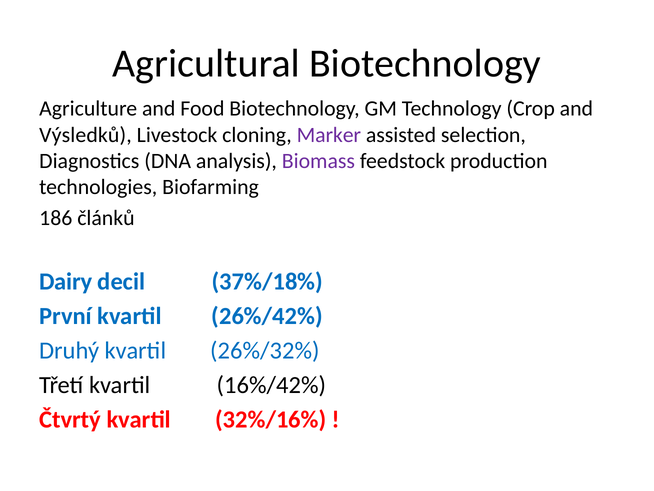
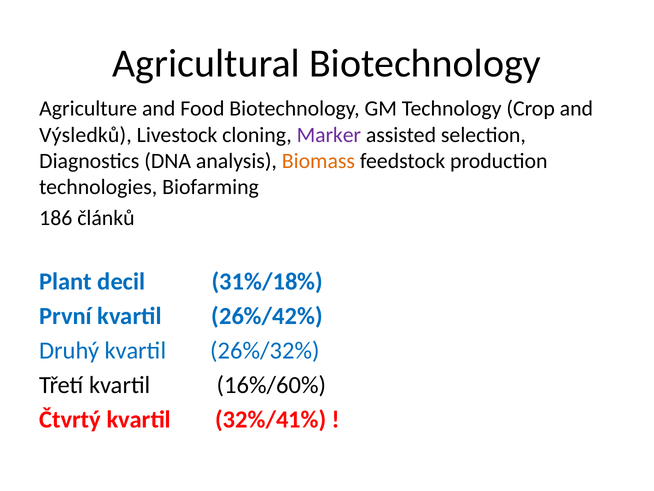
Biomass colour: purple -> orange (318, 161)
Dairy: Dairy -> Plant (66, 281)
37%/18%: 37%/18% -> 31%/18% (267, 281)
16%/42%: 16%/42% -> 16%/60% (271, 385)
32%/16%: 32%/16% -> 32%/41% (271, 419)
